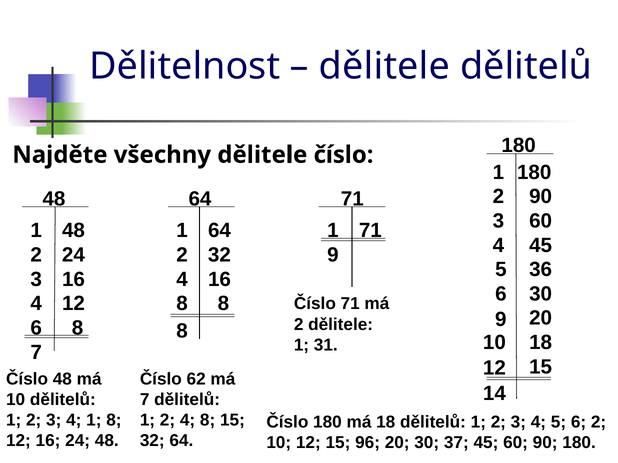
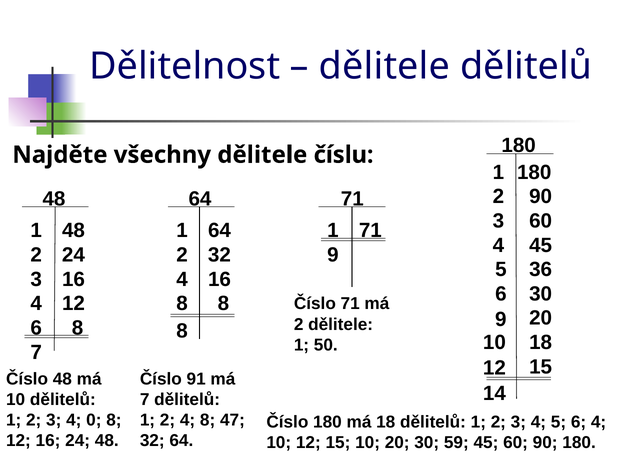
dělitele číslo: číslo -> číslu (344, 155)
31: 31 -> 50 (326, 345)
62: 62 -> 91 (196, 379)
4 1: 1 -> 0 (94, 421)
8 15: 15 -> 47 (232, 421)
6 2: 2 -> 4 (599, 422)
15 96: 96 -> 10 (368, 443)
37: 37 -> 59 (456, 443)
